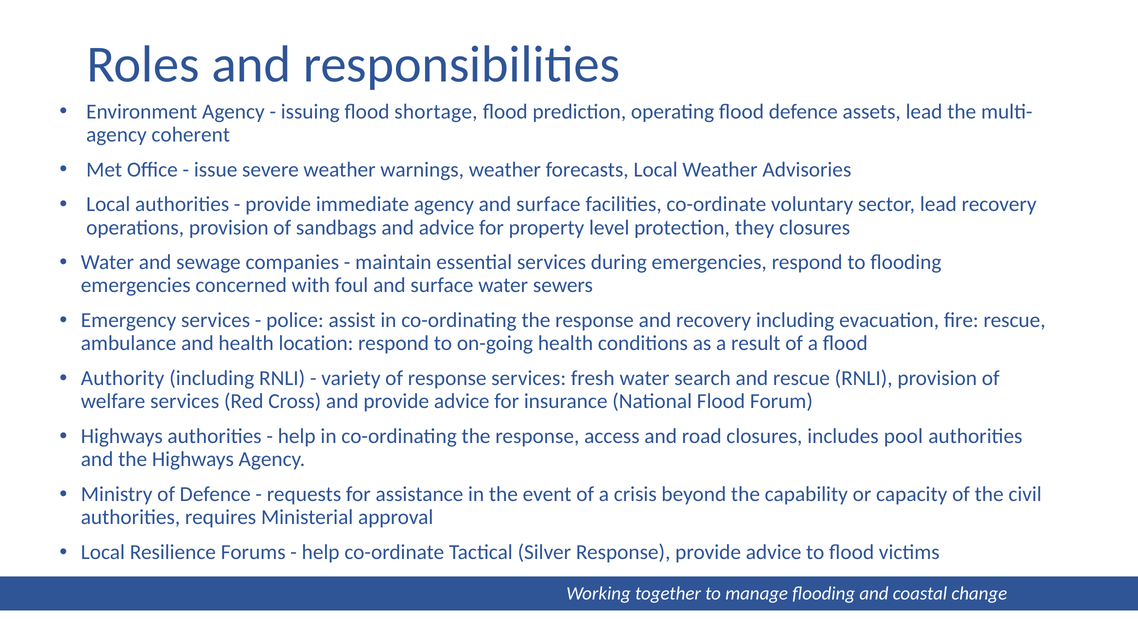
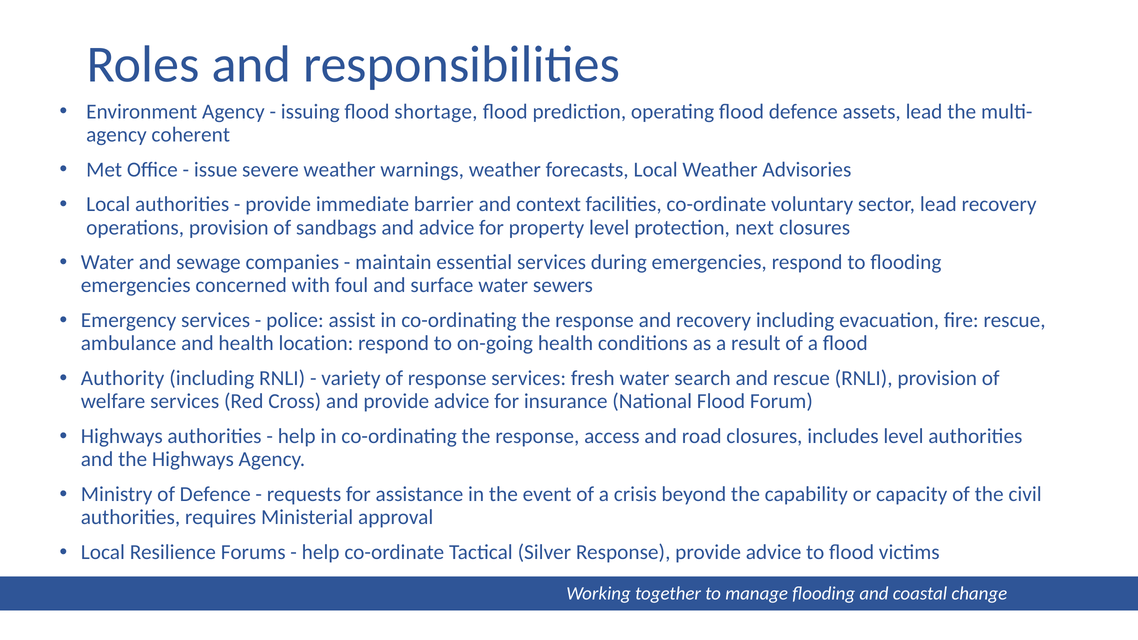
immediate agency: agency -> barrier (444, 204)
surface: surface -> context (549, 204)
they: they -> next (755, 228)
includes pool: pool -> level (904, 436)
